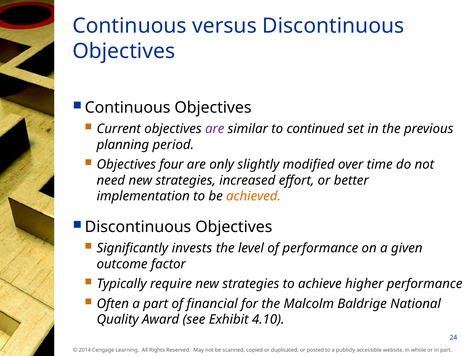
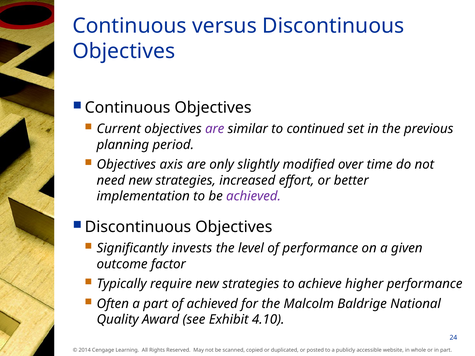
four: four -> axis (171, 165)
achieved colour: orange -> purple (254, 196)
of financial: financial -> achieved (212, 304)
